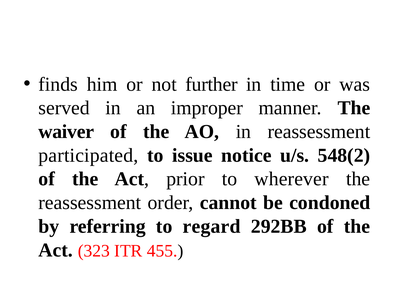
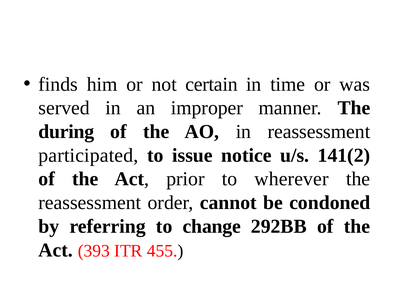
further: further -> certain (211, 84)
waiver: waiver -> during (66, 131)
548(2: 548(2 -> 141(2 (344, 155)
regard: regard -> change (212, 226)
323: 323 -> 393 (94, 250)
